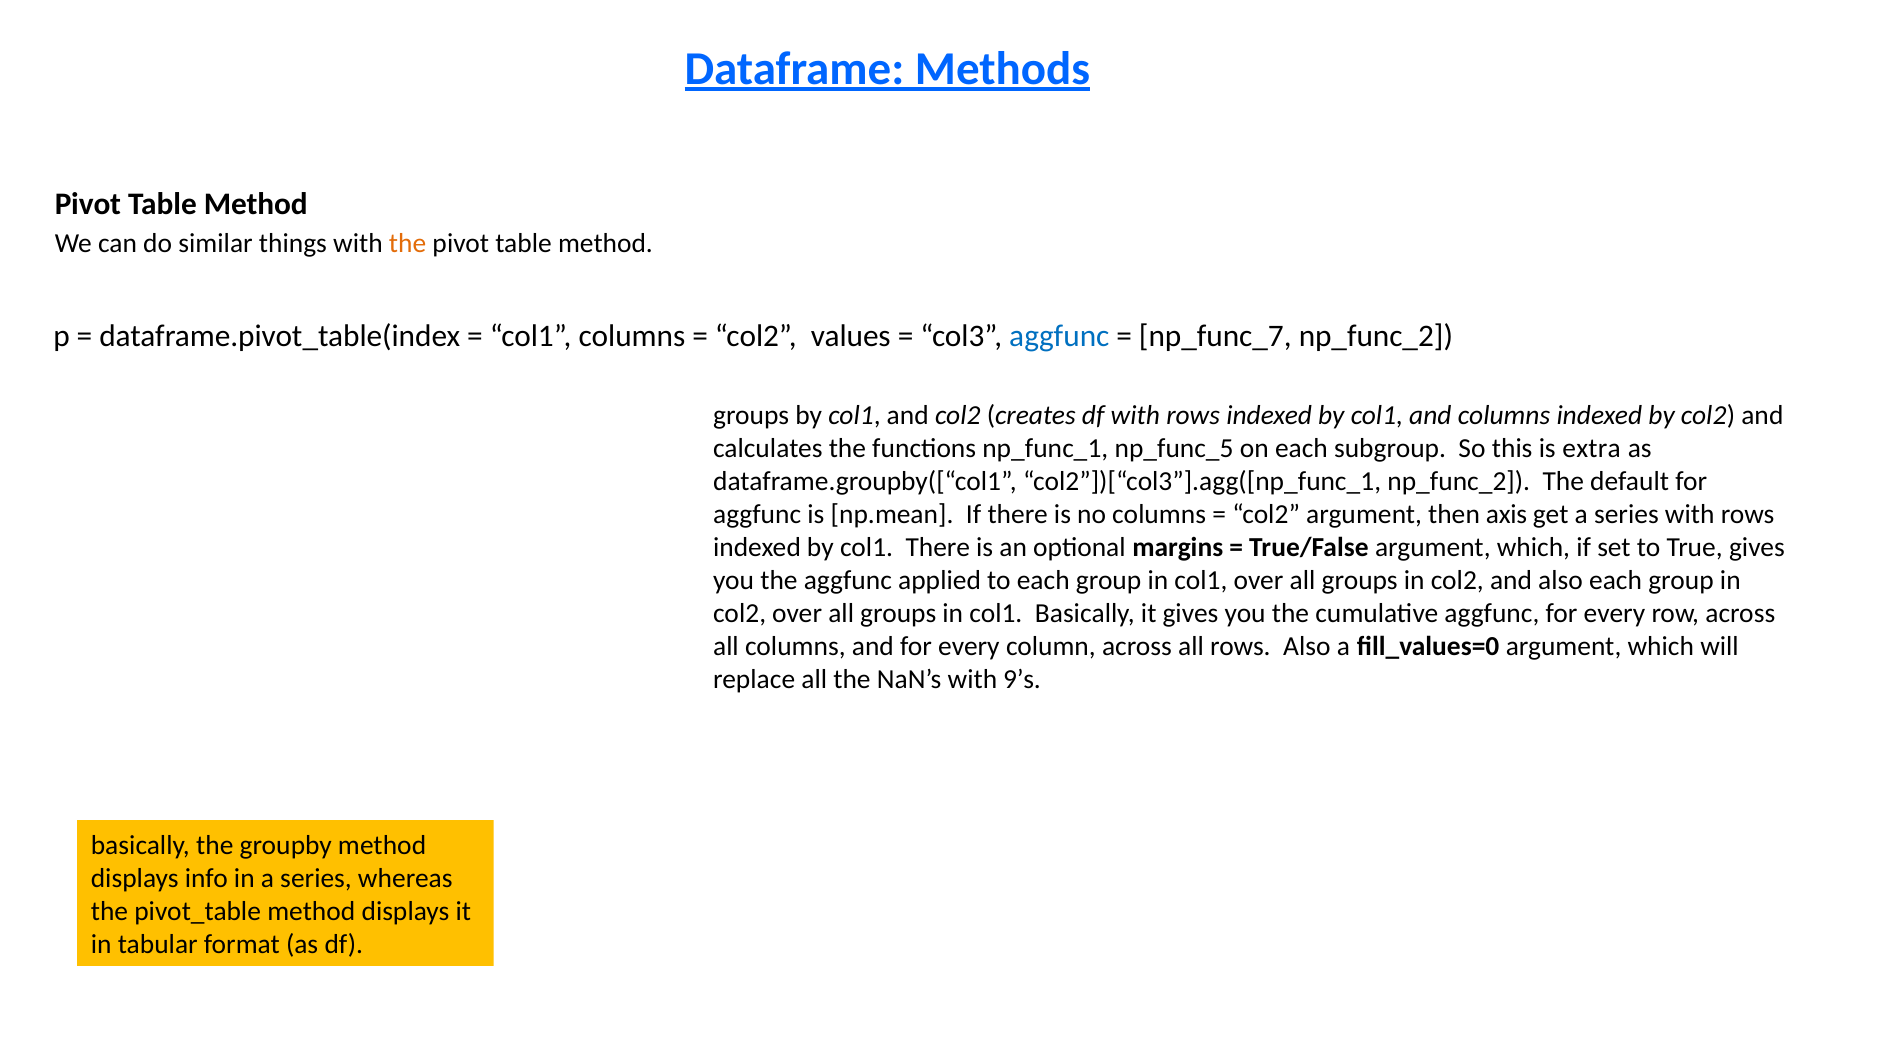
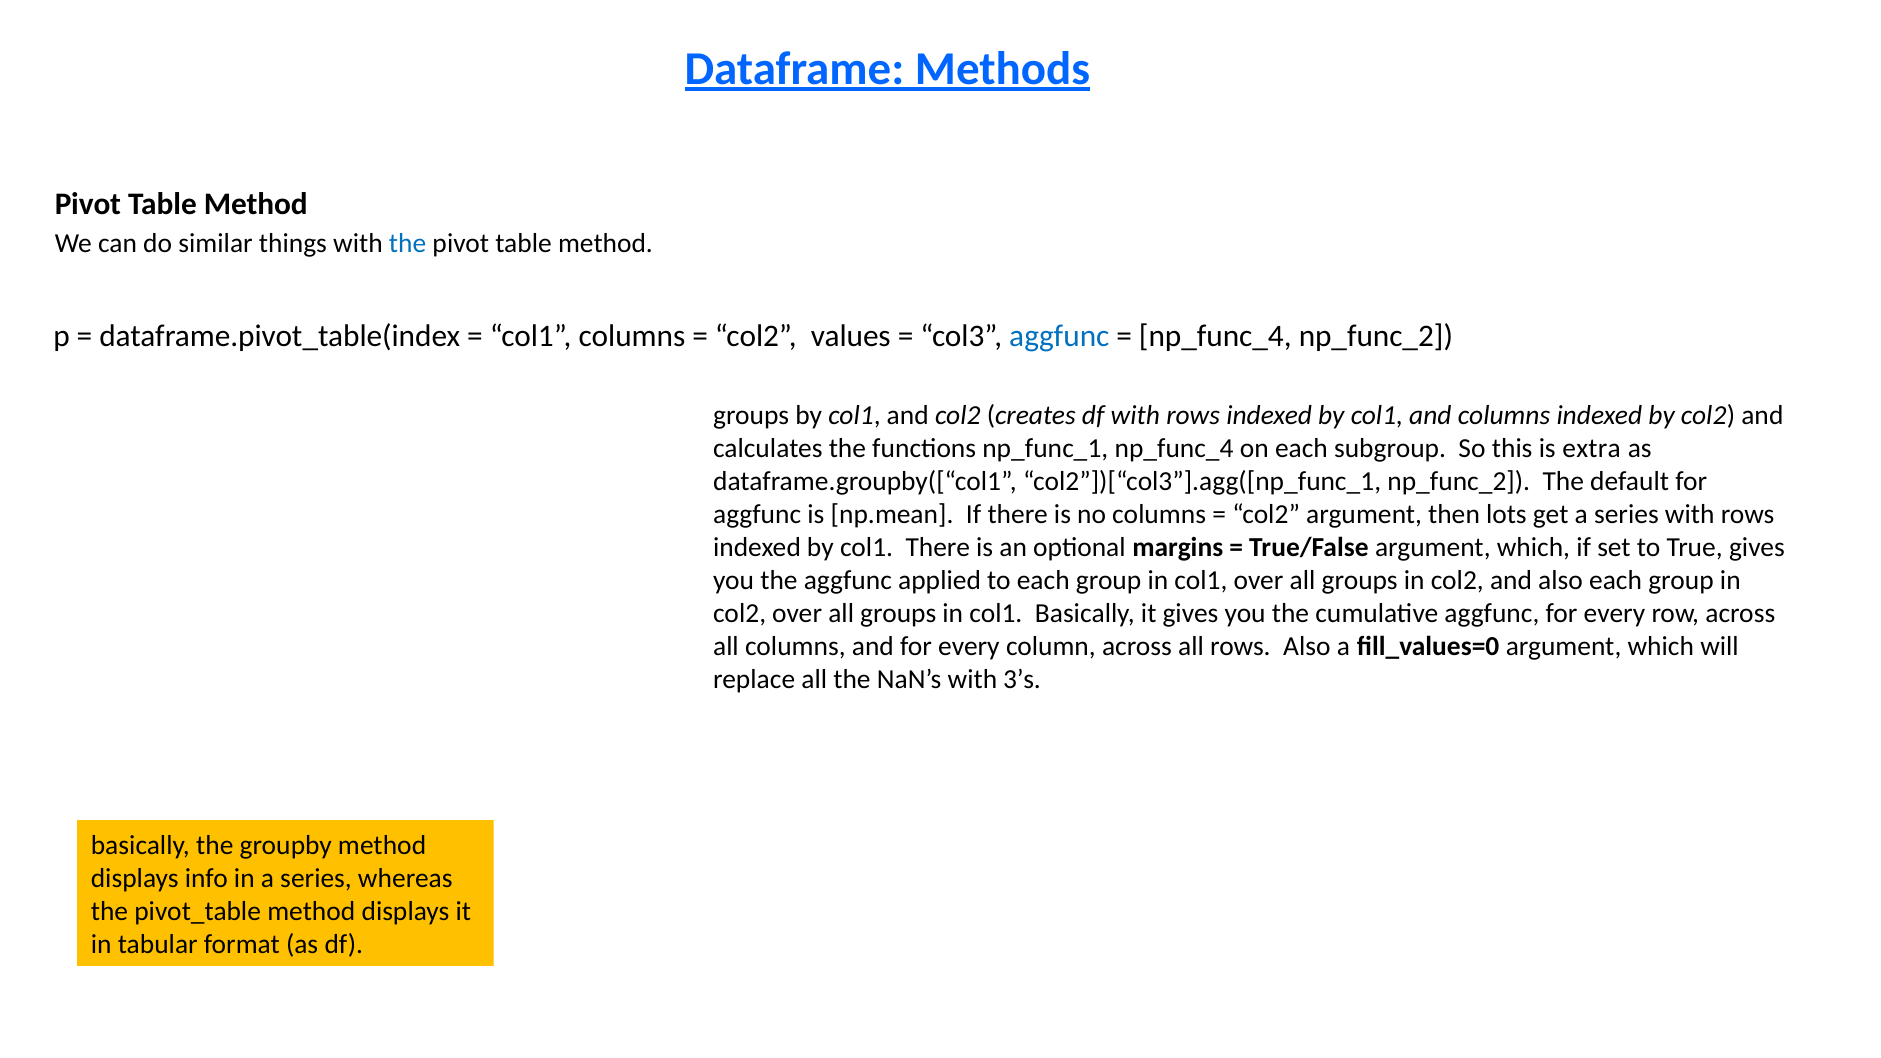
the colour: orange -> blue (408, 244)
np_func_7: np_func_7 -> np_func_4 (1215, 337)
np_func_1 np_func_5: np_func_5 -> np_func_4 (1174, 449)
axis: axis -> lots (1506, 515)
9’s: 9’s -> 3’s (1022, 679)
